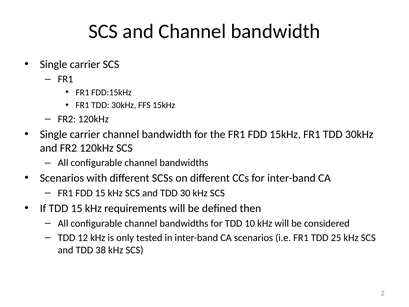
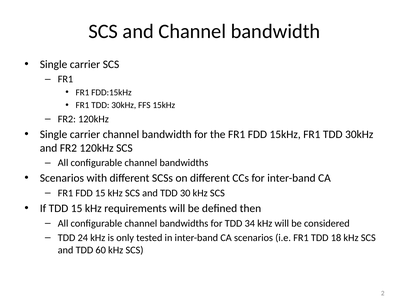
10: 10 -> 34 (250, 223)
12: 12 -> 24 (83, 238)
25: 25 -> 18 (336, 238)
38: 38 -> 60 (101, 250)
